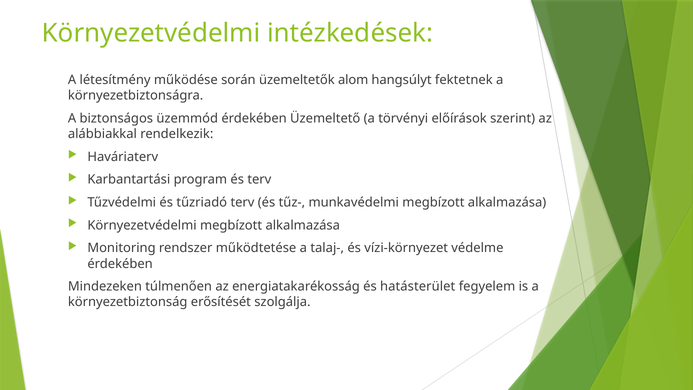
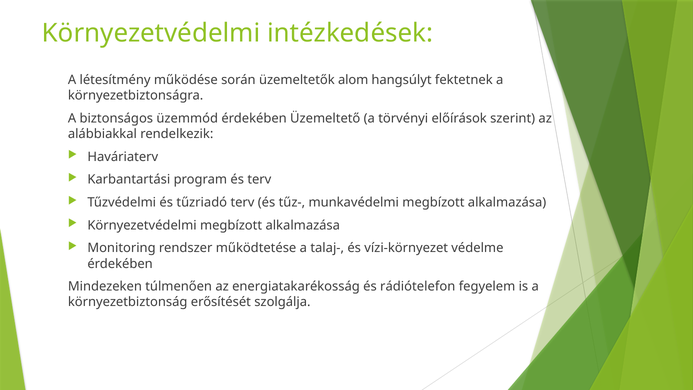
hatásterület: hatásterület -> rádiótelefon (418, 286)
